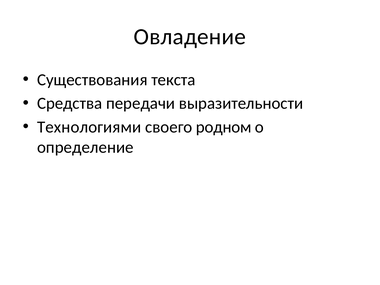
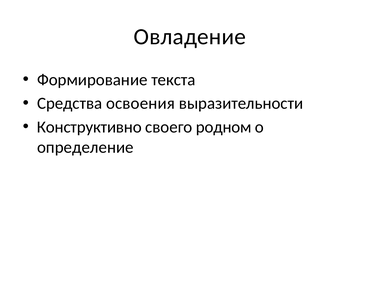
Существования: Существования -> Формирование (92, 80)
передачи: передачи -> освоения (140, 103)
Технологиями: Технологиями -> Конструктивно (89, 127)
